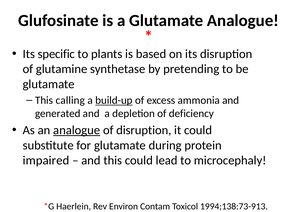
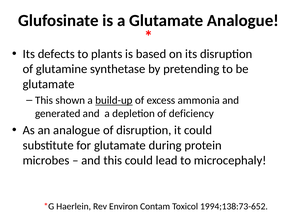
specific: specific -> defects (56, 54)
calling: calling -> shown (70, 100)
analogue underline: present -> none (77, 130)
impaired: impaired -> microbes (46, 161)
1994;138:73-913: 1994;138:73-913 -> 1994;138:73-652 (234, 207)
